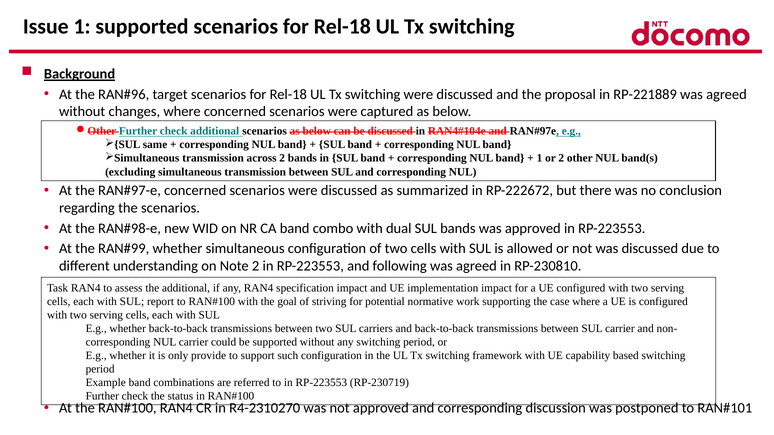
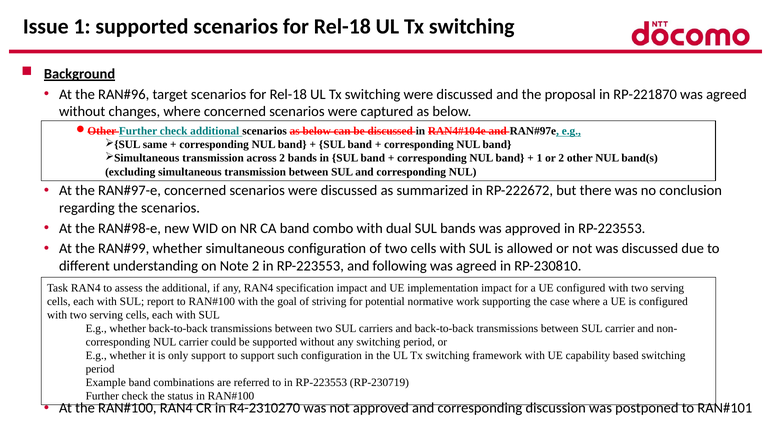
RP-221889: RP-221889 -> RP-221870 (645, 94)
only provide: provide -> support (209, 356)
